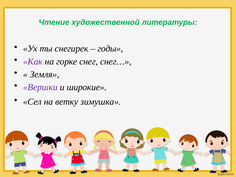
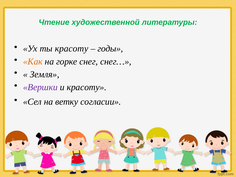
ты снегирек: снегирек -> красоту (72, 49)
Как colour: purple -> orange (33, 61)
и широкие: широкие -> красоту (87, 87)
зимушка: зимушка -> согласии (101, 102)
